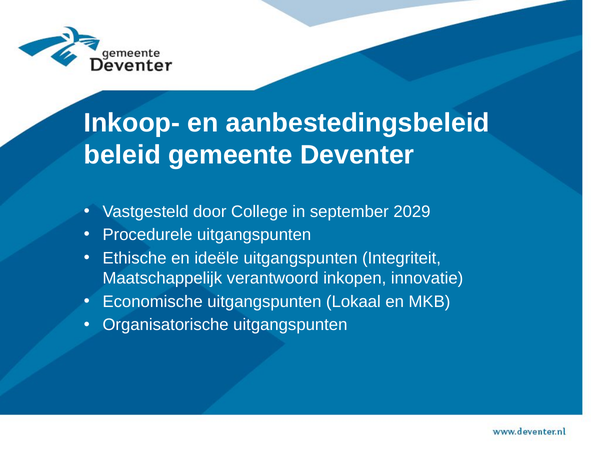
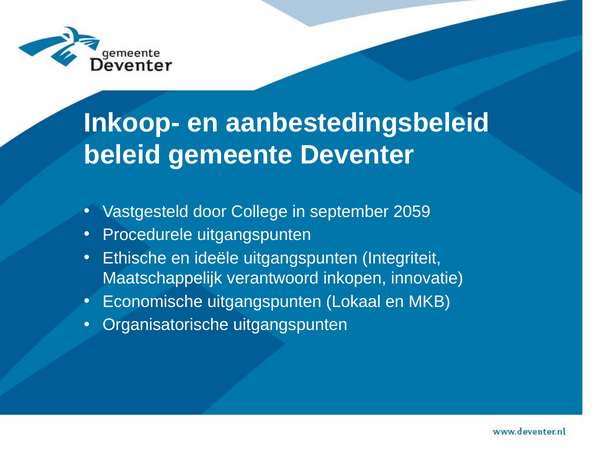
2029: 2029 -> 2059 (412, 212)
